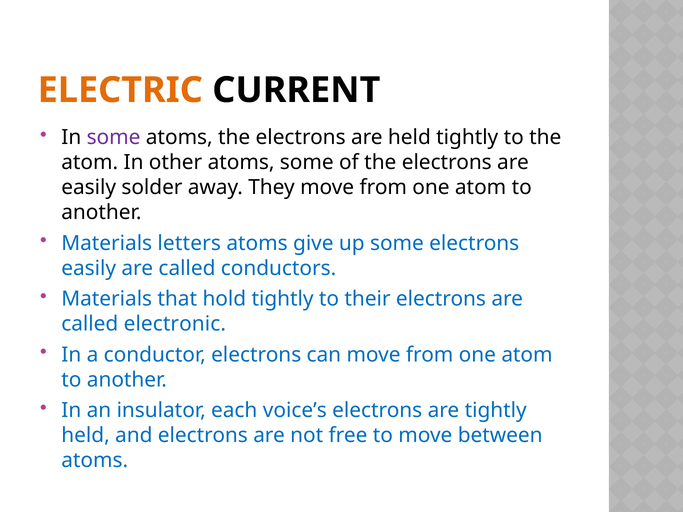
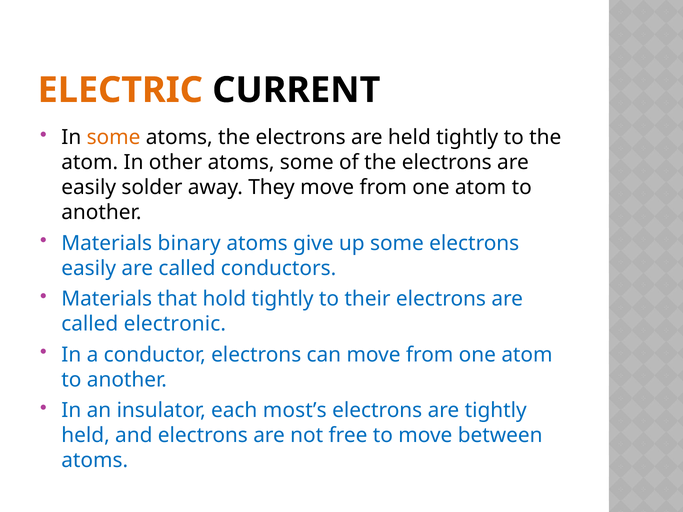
some colour: purple -> orange (114, 138)
letters: letters -> binary (189, 243)
voice’s: voice’s -> most’s (295, 411)
